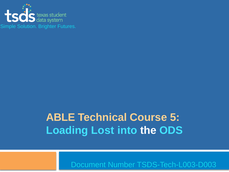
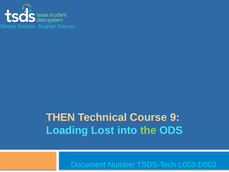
ABLE: ABLE -> THEN (61, 117)
5: 5 -> 9 (175, 117)
the colour: white -> light green (148, 130)
